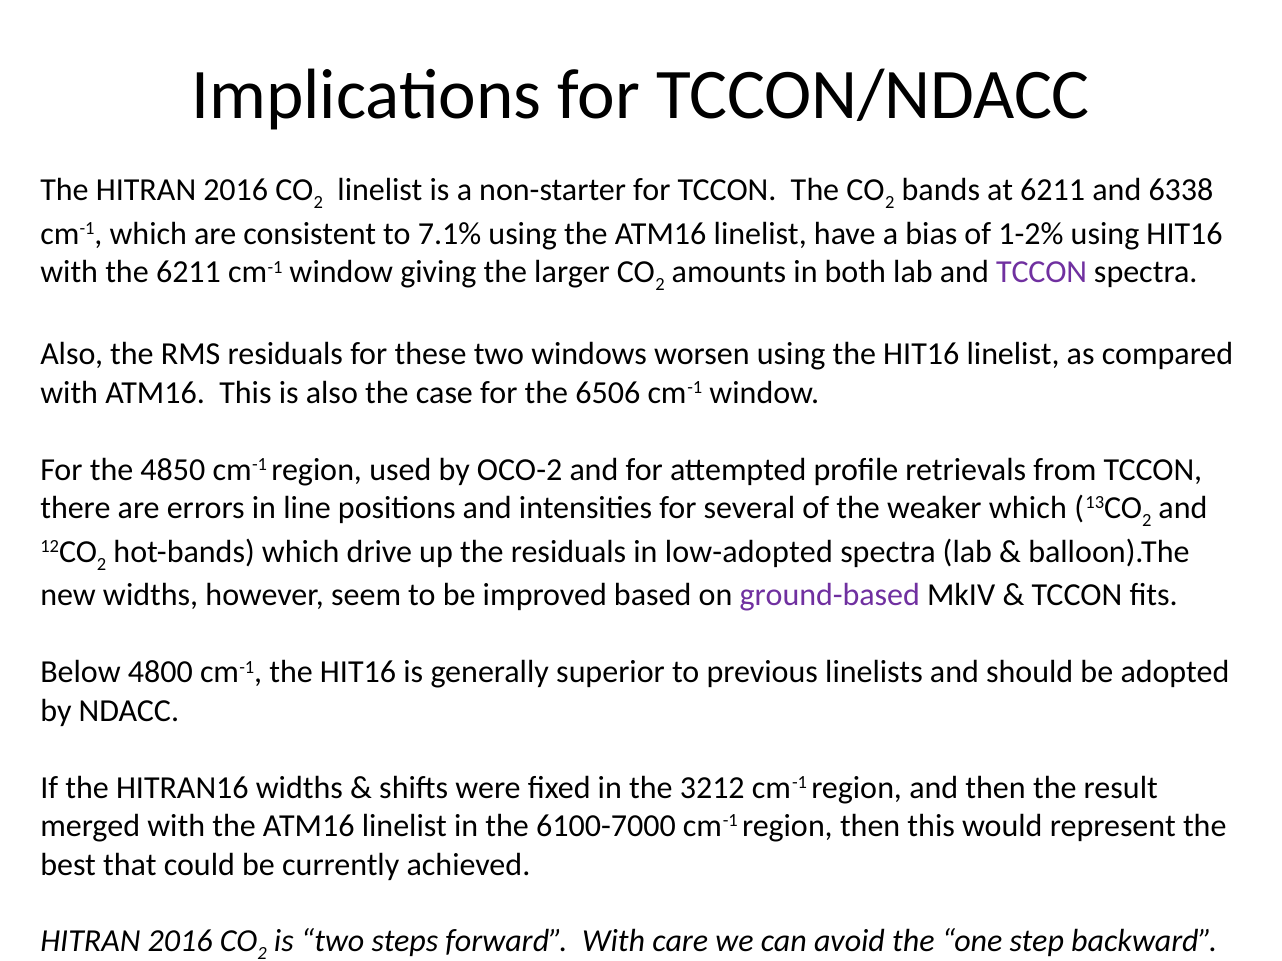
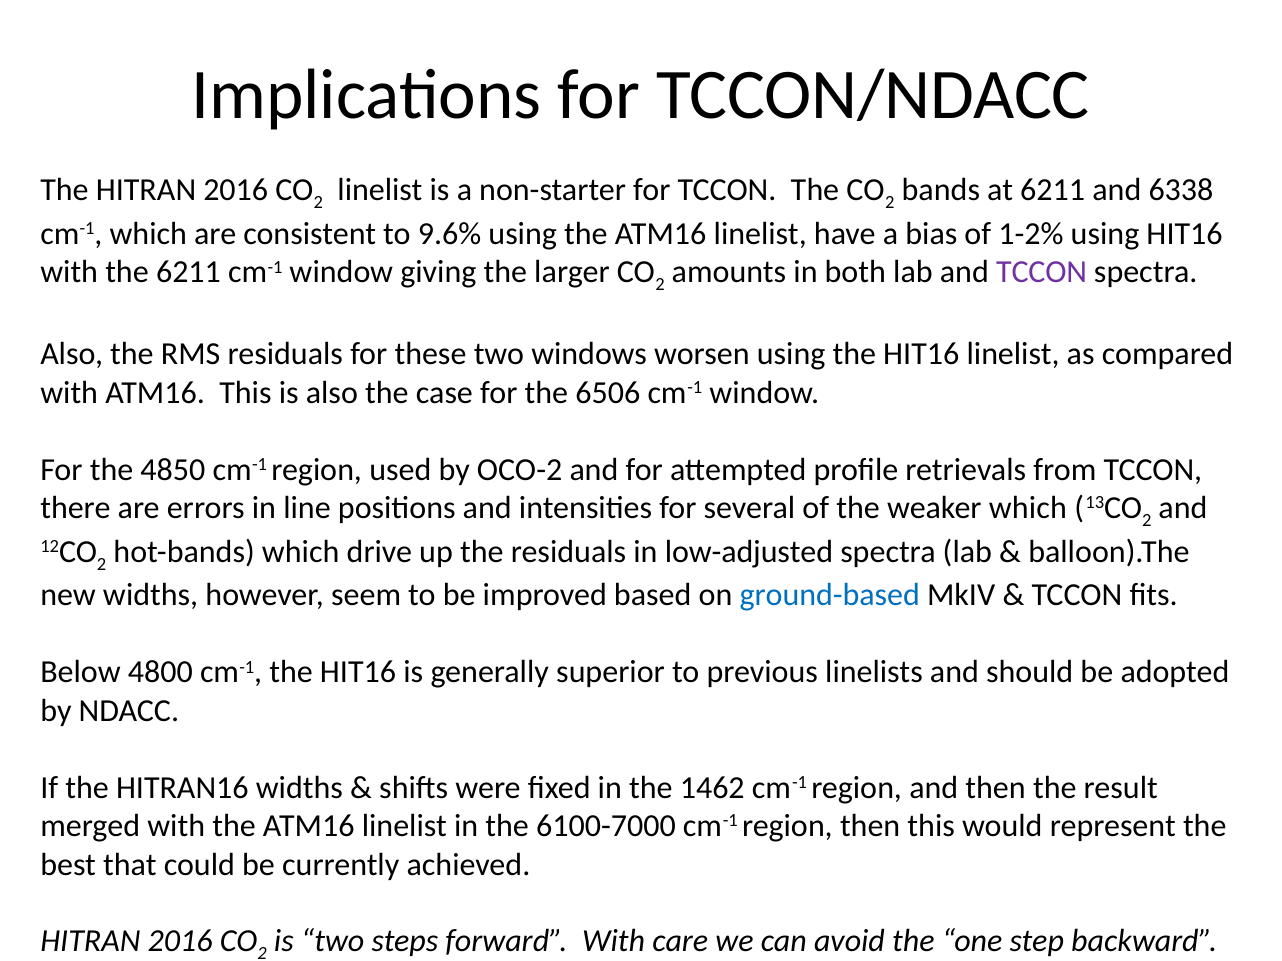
7.1%: 7.1% -> 9.6% (450, 234)
low-adopted: low-adopted -> low-adjusted (749, 552)
ground-based colour: purple -> blue (830, 596)
3212: 3212 -> 1462 (712, 788)
